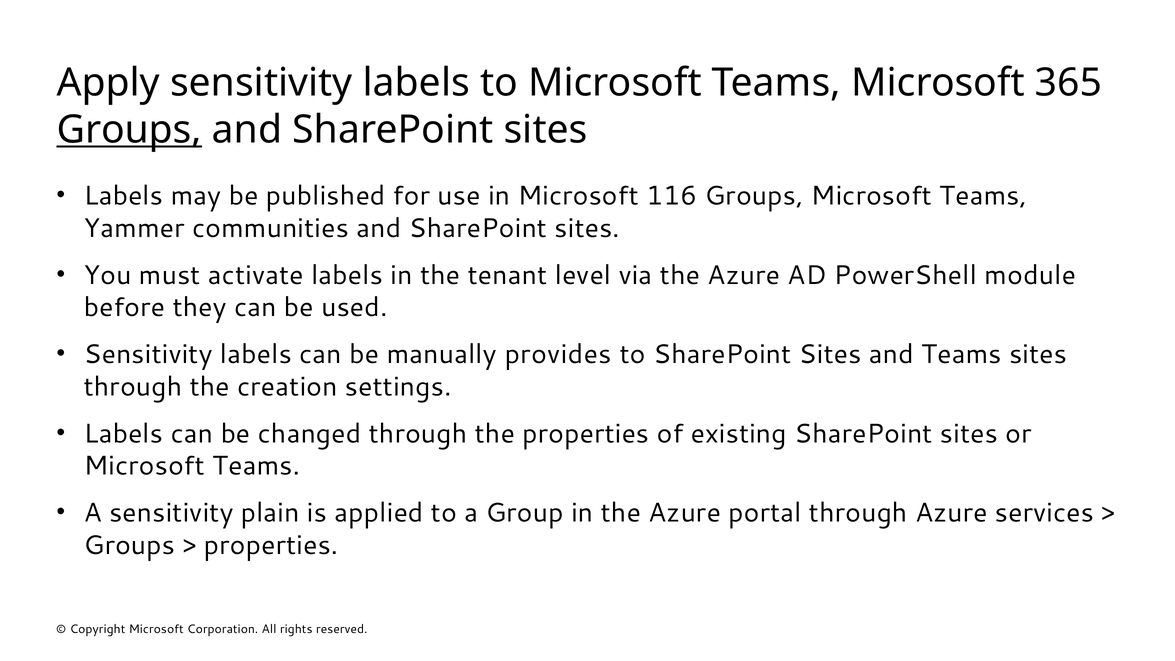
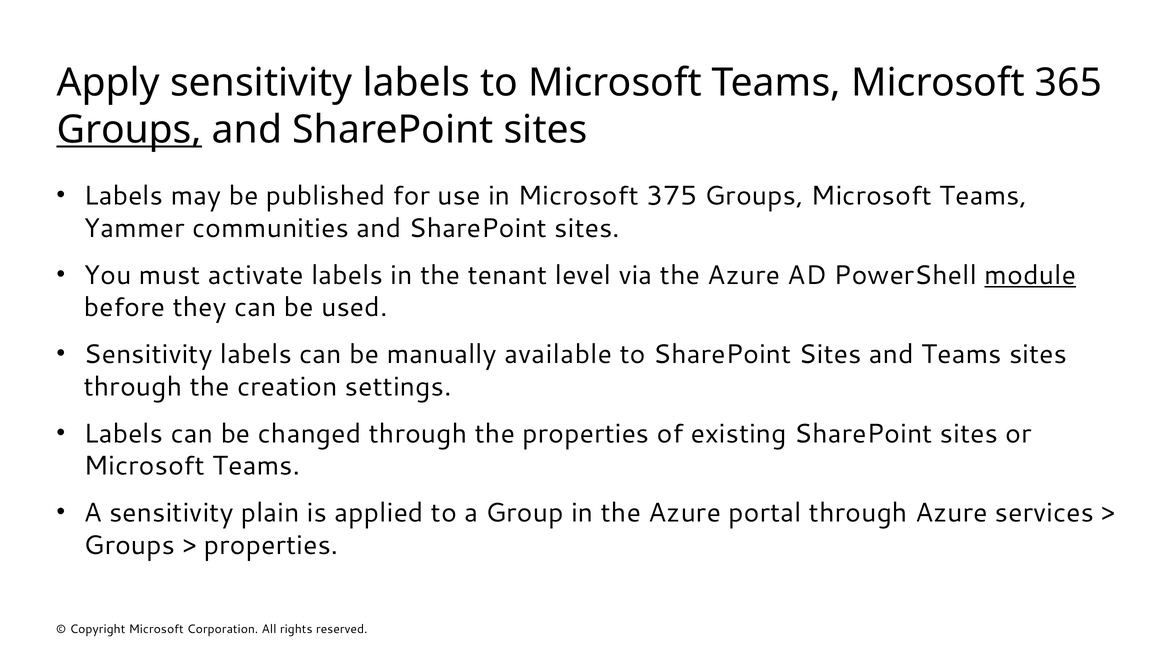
116: 116 -> 375 (672, 196)
module underline: none -> present (1030, 275)
provides: provides -> available (558, 354)
